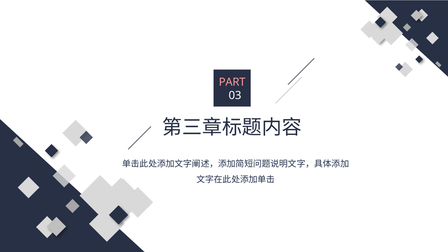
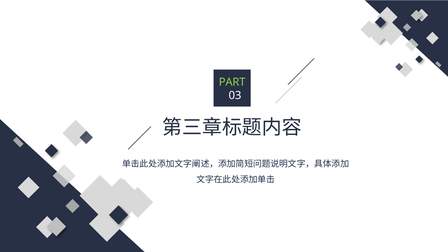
PART colour: pink -> light green (232, 82)
